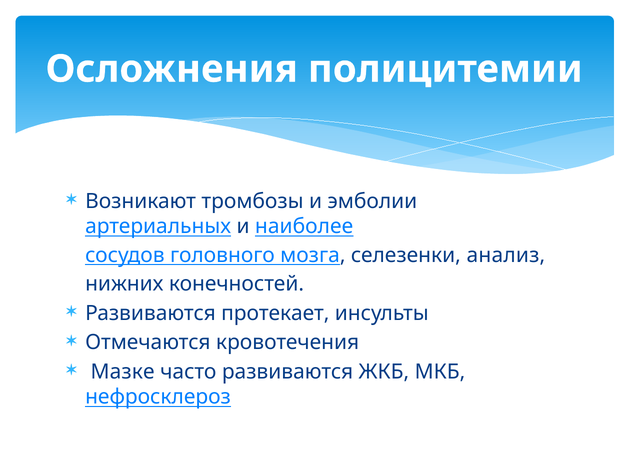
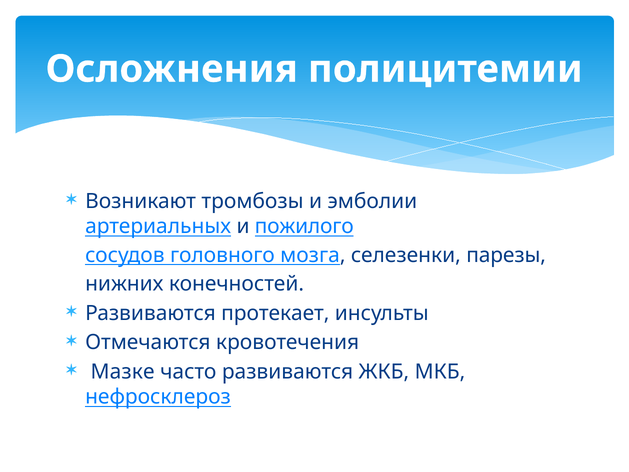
наиболее: наиболее -> пожилого (304, 226)
анализ: анализ -> парезы (506, 255)
